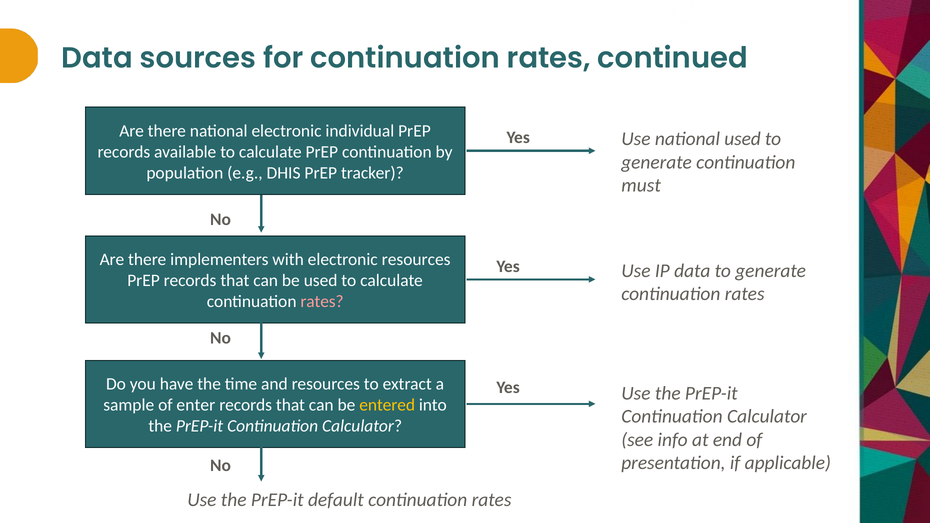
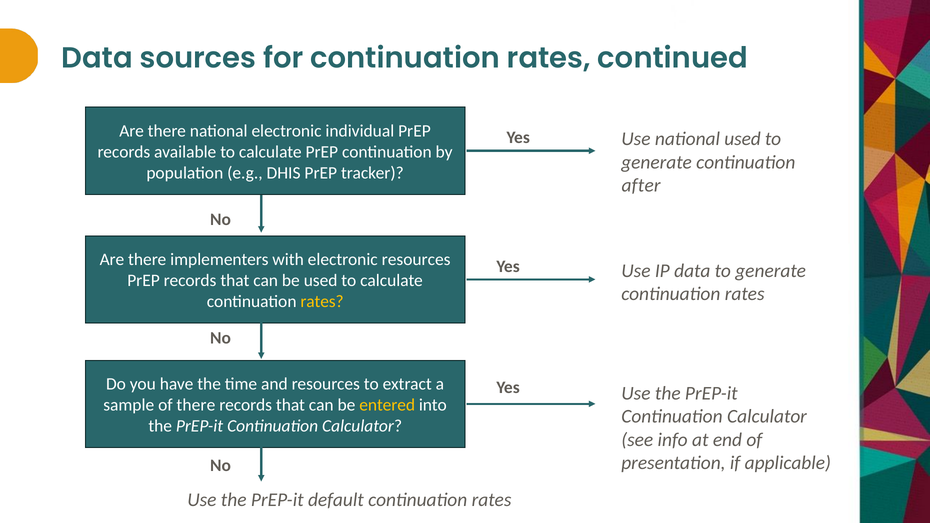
must: must -> after (641, 186)
rates colour: pink -> yellow (322, 302)
of enter: enter -> there (196, 405)
